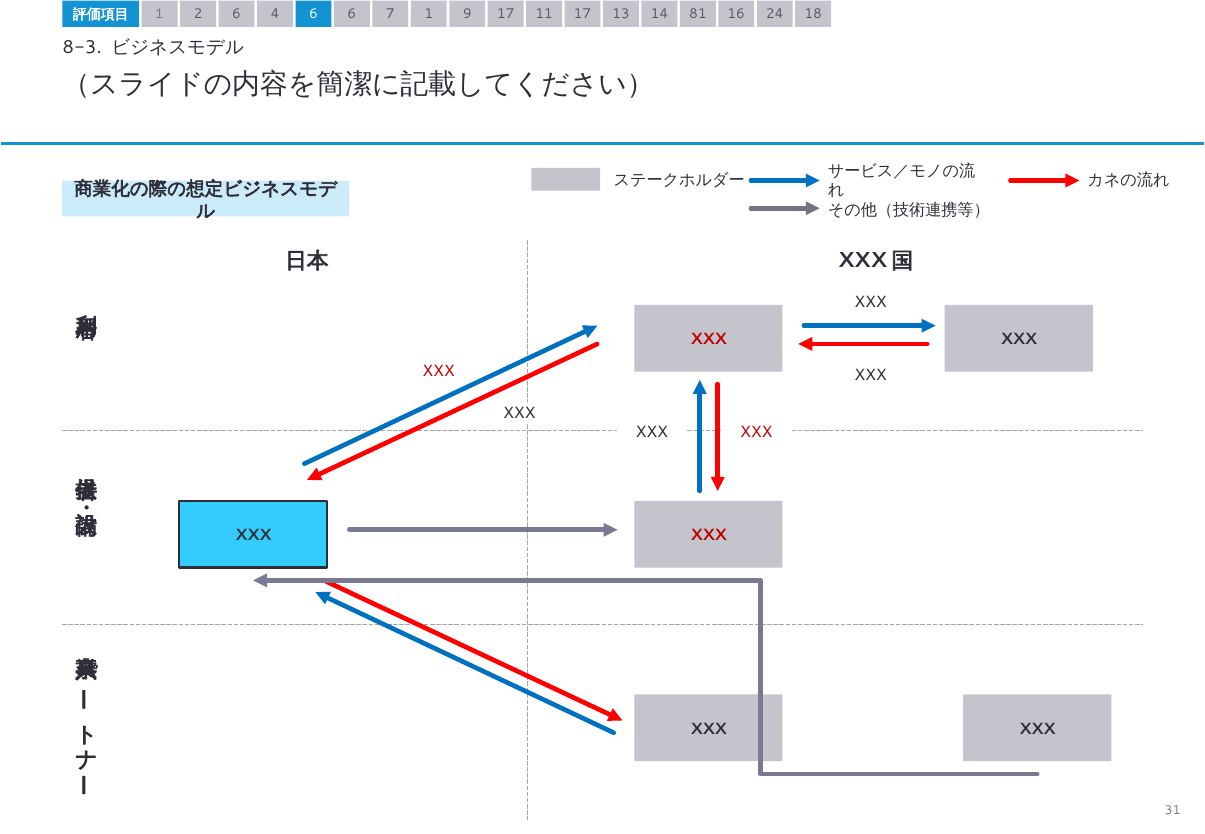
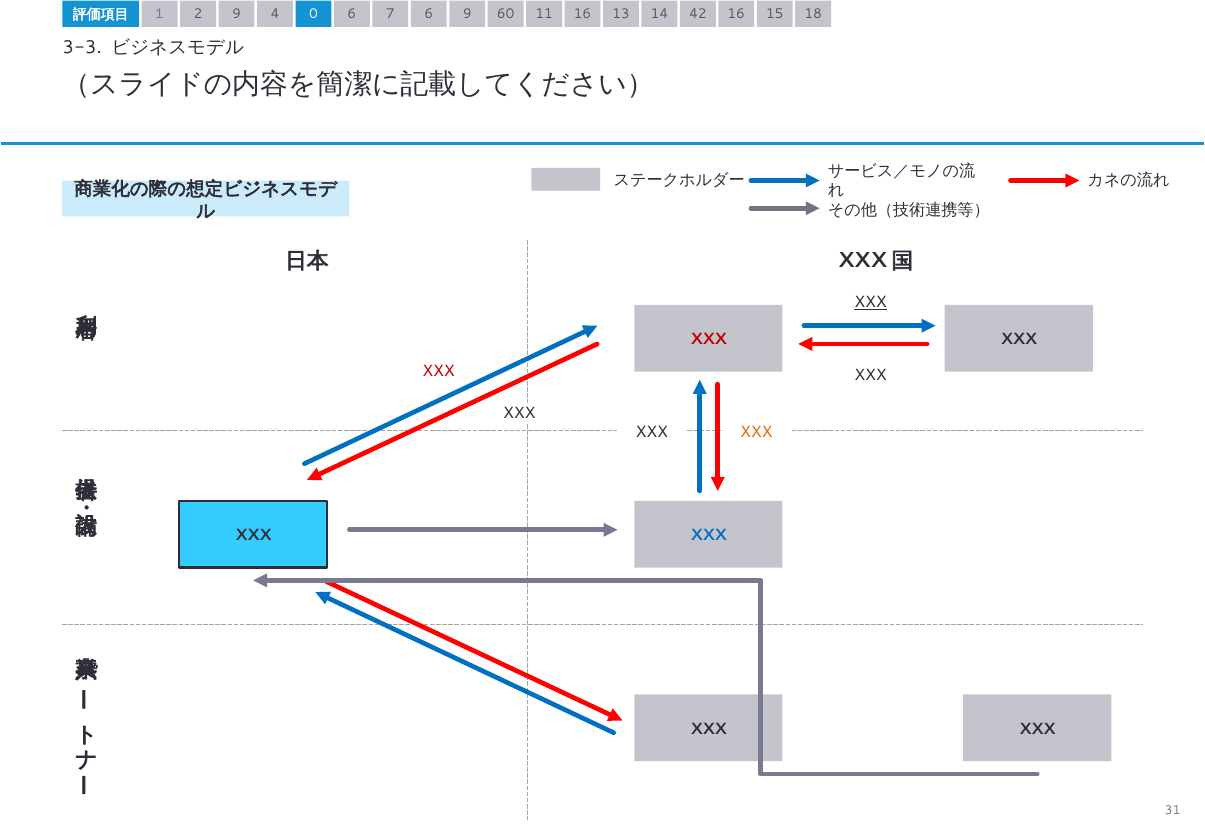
2 6: 6 -> 9 (237, 14)
4 6: 6 -> 0 (313, 14)
7 1: 1 -> 6 (429, 14)
9 17: 17 -> 60 (506, 14)
11 17: 17 -> 16 (582, 14)
81: 81 -> 42 (698, 14)
24: 24 -> 15 (775, 14)
8-3: 8-3 -> 3-3 (82, 48)
XXX underline: none -> present (871, 302)
XXX colour: red -> orange (756, 432)
XXX colour: red -> blue (708, 535)
